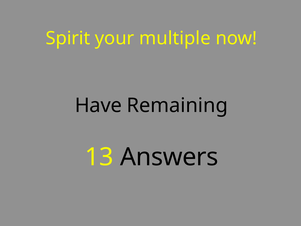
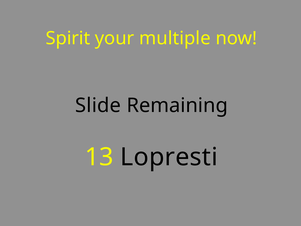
Have: Have -> Slide (98, 105)
Answers: Answers -> Lopresti (169, 157)
